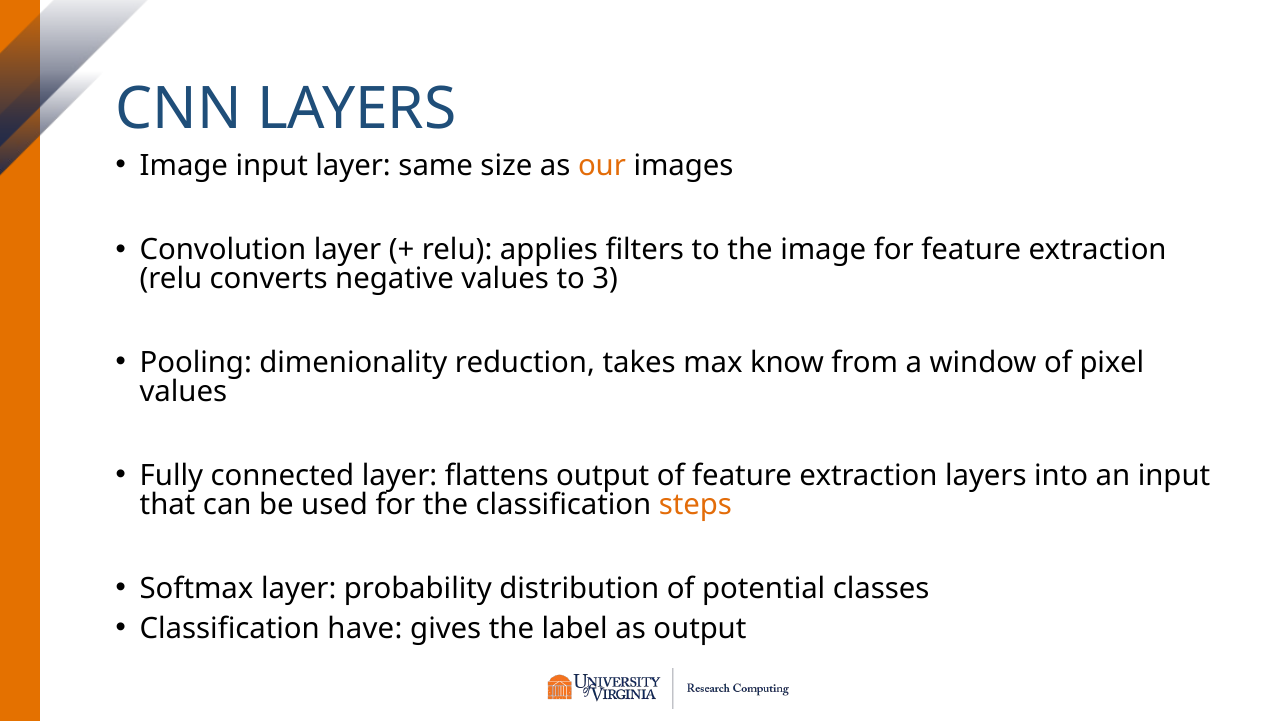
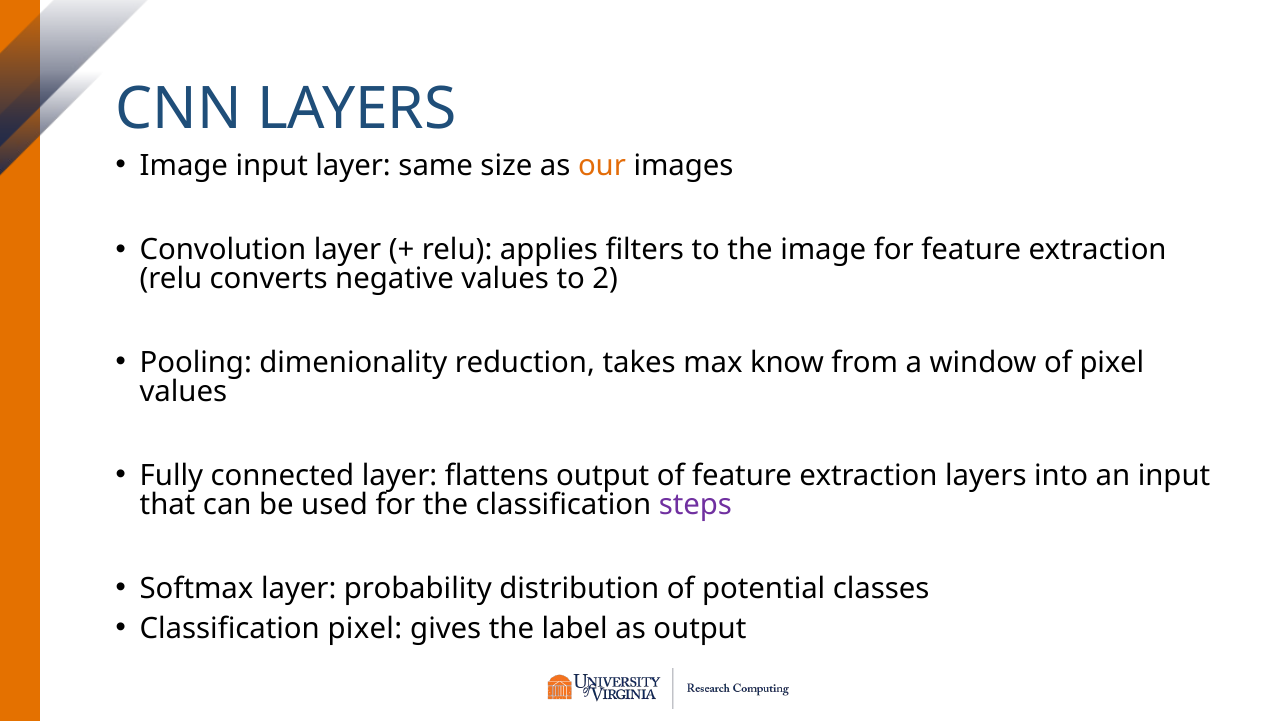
3: 3 -> 2 (605, 279)
steps colour: orange -> purple (695, 504)
Classification have: have -> pixel (365, 629)
